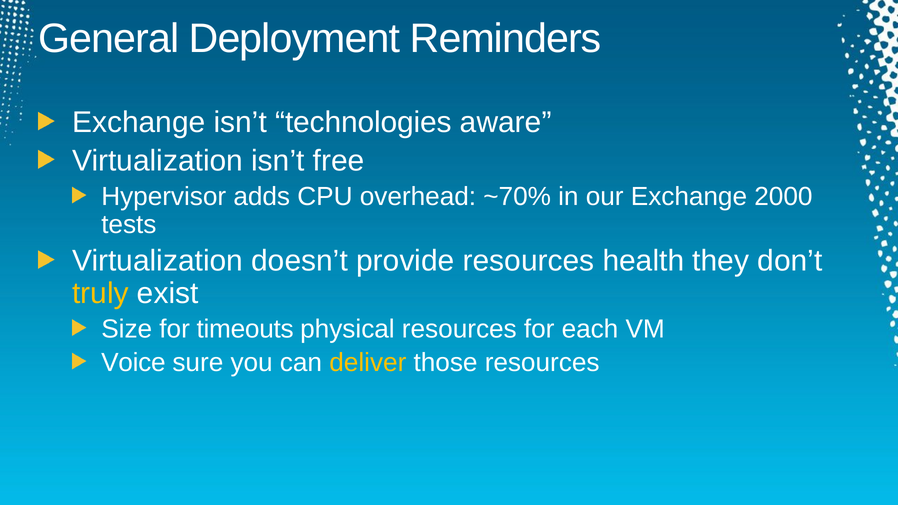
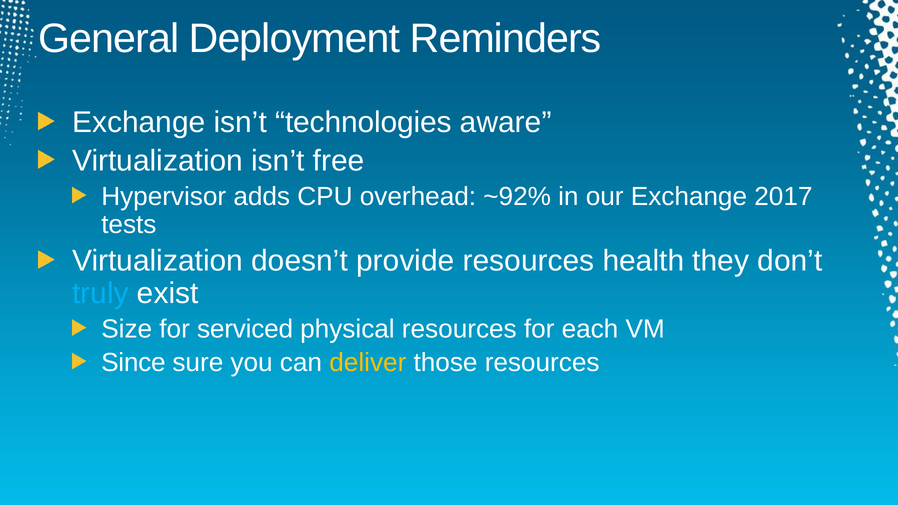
~70%: ~70% -> ~92% (517, 197)
2000: 2000 -> 2017 (783, 197)
truly colour: yellow -> light blue (100, 294)
timeouts: timeouts -> serviced (245, 329)
Voice: Voice -> Since (133, 363)
